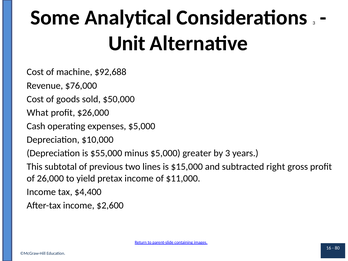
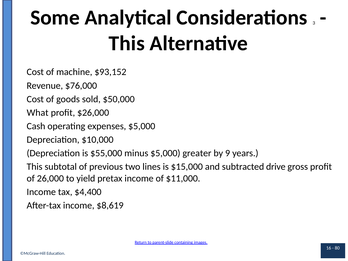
Unit: Unit -> This (127, 43)
$92,688: $92,688 -> $93,152 (110, 72)
by 3: 3 -> 9 (228, 153)
right: right -> drive (276, 167)
$2,600: $2,600 -> $8,619 (110, 205)
